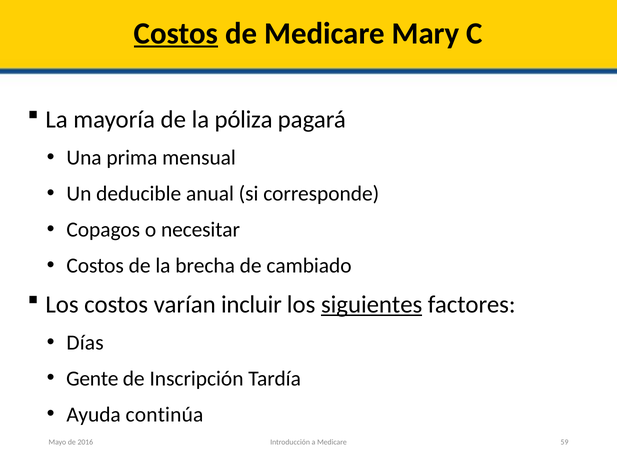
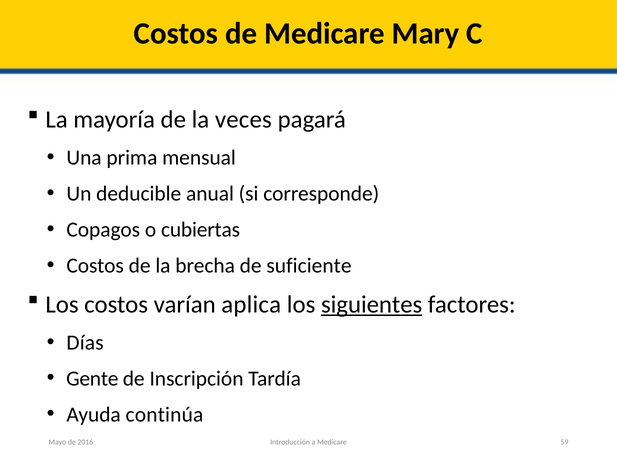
Costos underline: present -> none (176, 33)
póliza: póliza -> veces (243, 120)
necesitar: necesitar -> cubiertas (201, 229)
cambiado: cambiado -> suficiente (309, 265)
incluir: incluir -> aplica (251, 305)
